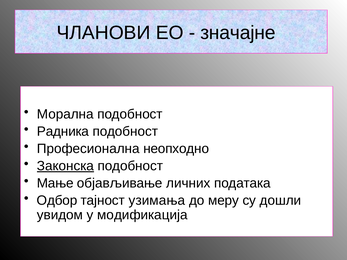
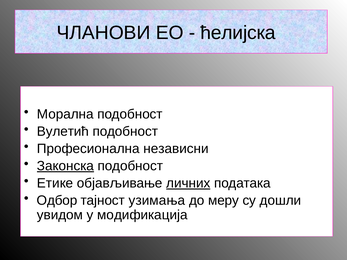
значајне: значајне -> ћелијска (238, 33)
Радника: Радника -> Вулетић (63, 132)
неопходно: неопходно -> независни (176, 149)
Мање: Мање -> Етике (55, 183)
личних underline: none -> present (188, 183)
